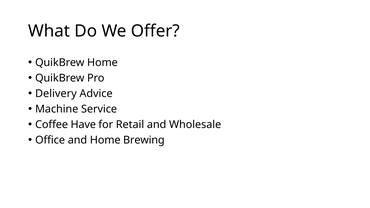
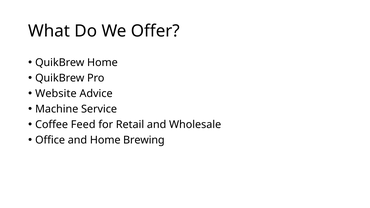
Delivery: Delivery -> Website (56, 94)
Have: Have -> Feed (83, 125)
